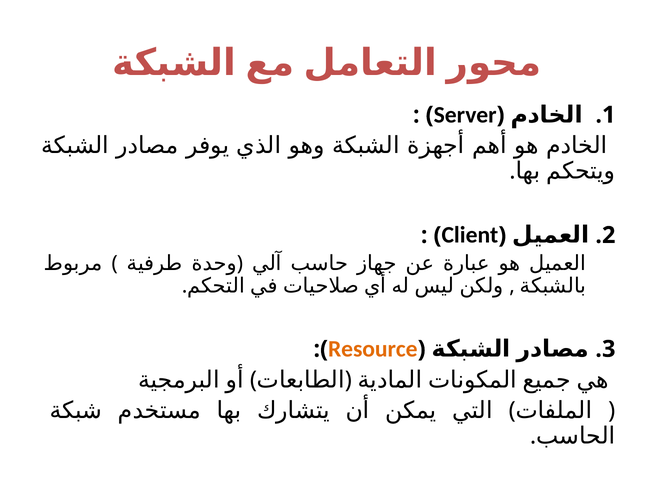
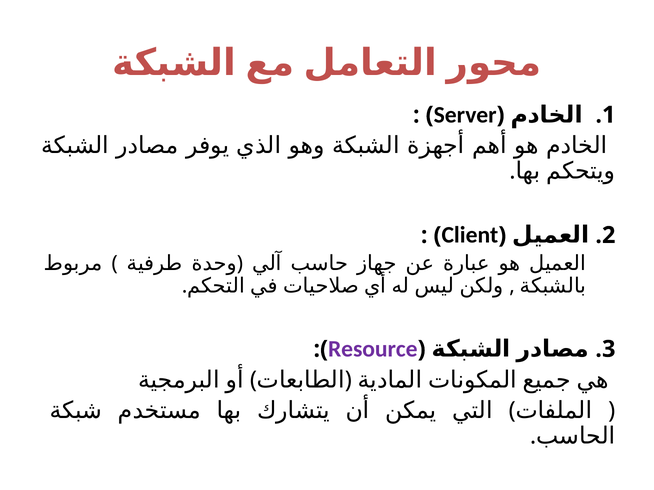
Resource colour: orange -> purple (373, 349)
